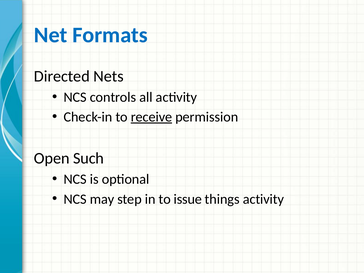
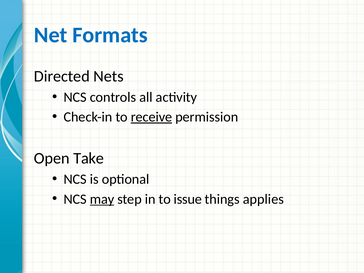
Such: Such -> Take (89, 158)
may underline: none -> present (102, 199)
things activity: activity -> applies (263, 199)
